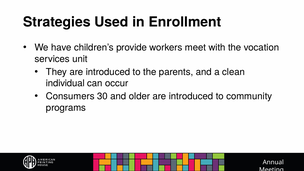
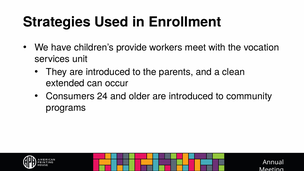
individual: individual -> extended (65, 83)
30: 30 -> 24 (102, 96)
